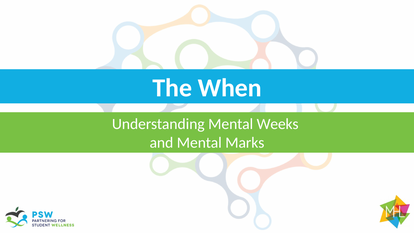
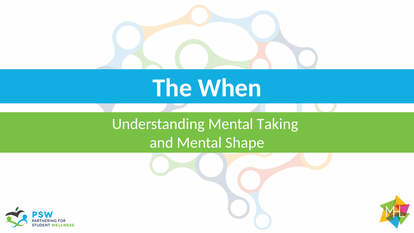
Weeks: Weeks -> Taking (277, 124)
Marks: Marks -> Shape (245, 143)
